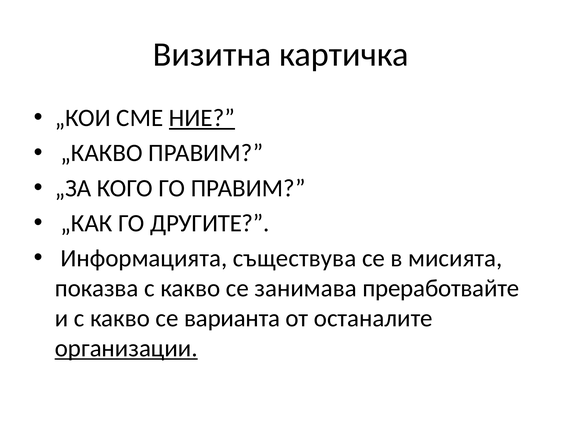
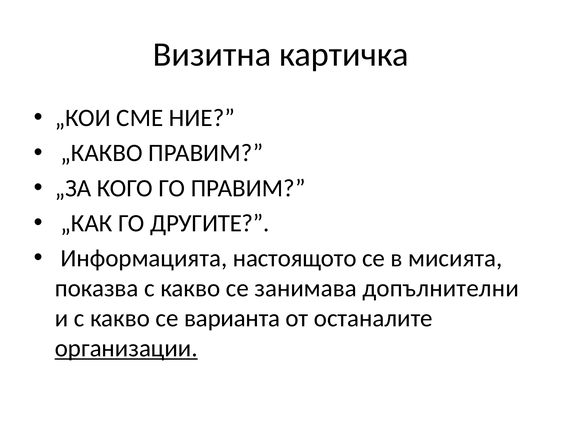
НИЕ underline: present -> none (202, 118)
съществува: съществува -> настоящото (295, 258)
преработвайте: преработвайте -> допълнителни (441, 288)
